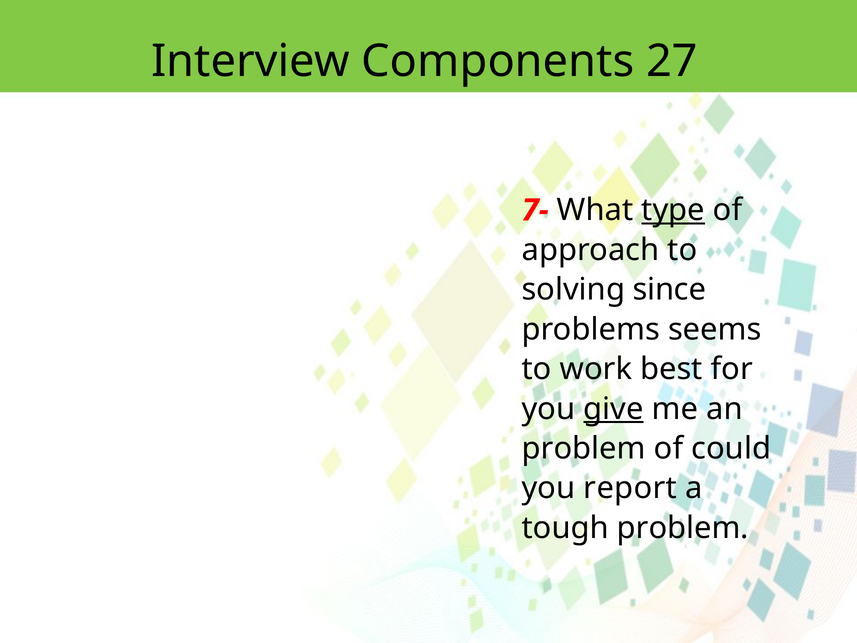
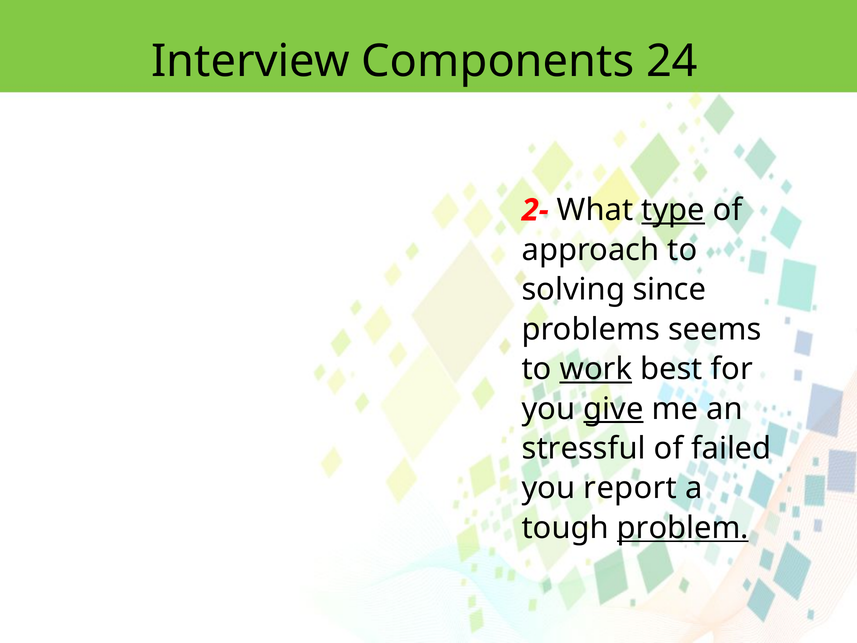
27: 27 -> 24 (672, 61)
7-: 7- -> 2- (535, 210)
work underline: none -> present (596, 369)
problem: problem -> stressful (584, 448)
could: could -> failed (731, 448)
problem underline: none -> present (683, 528)
